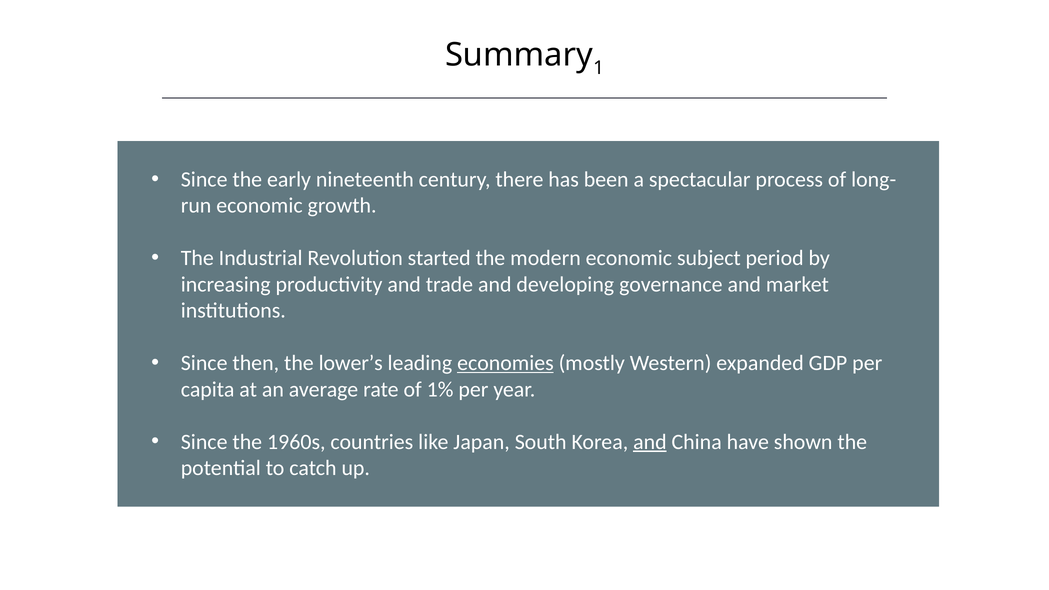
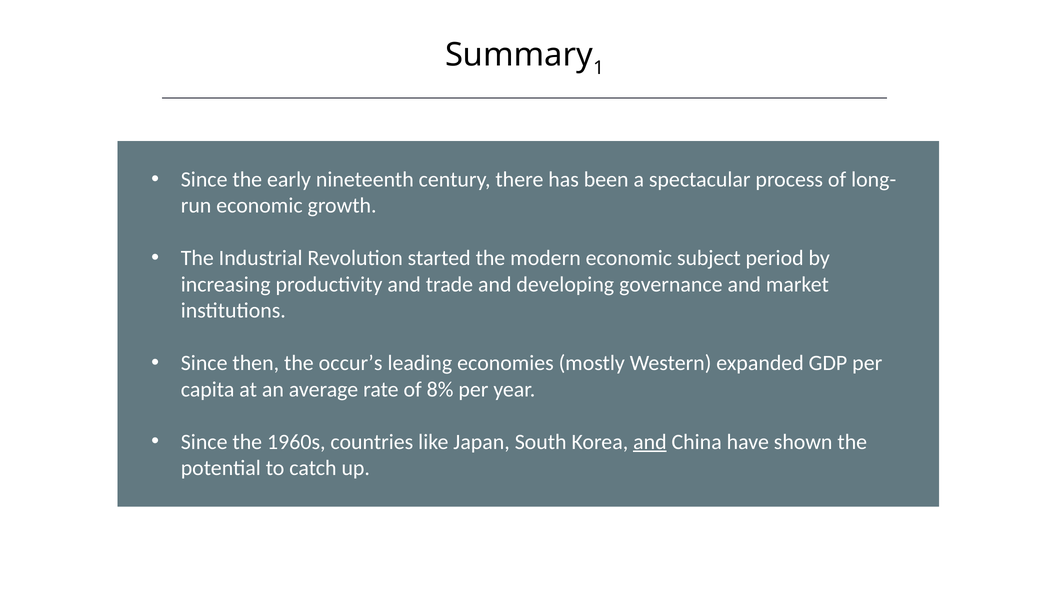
lower’s: lower’s -> occur’s (351, 363)
economies underline: present -> none (505, 363)
1%: 1% -> 8% (440, 389)
